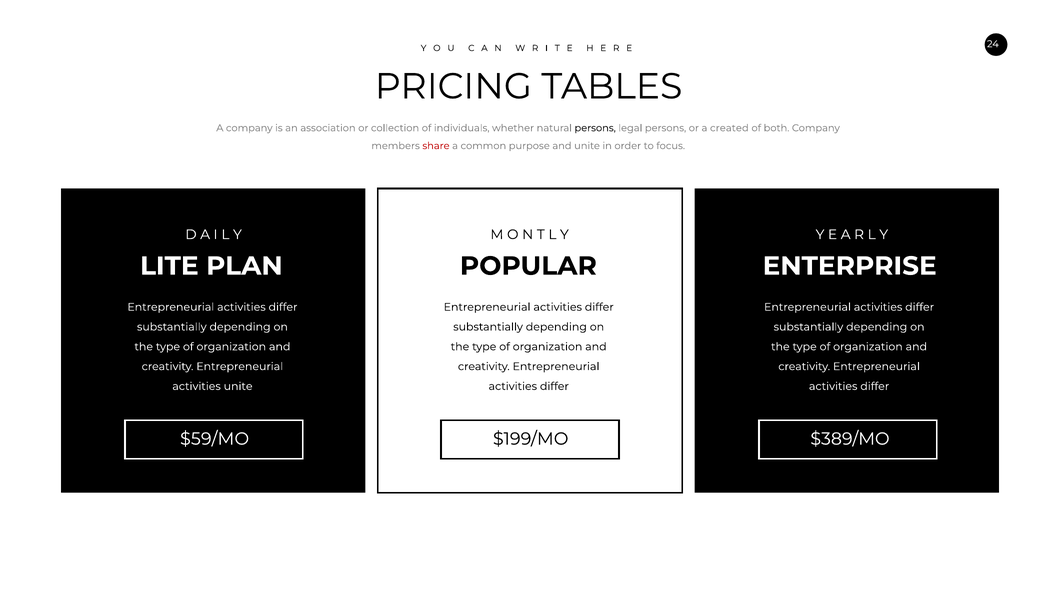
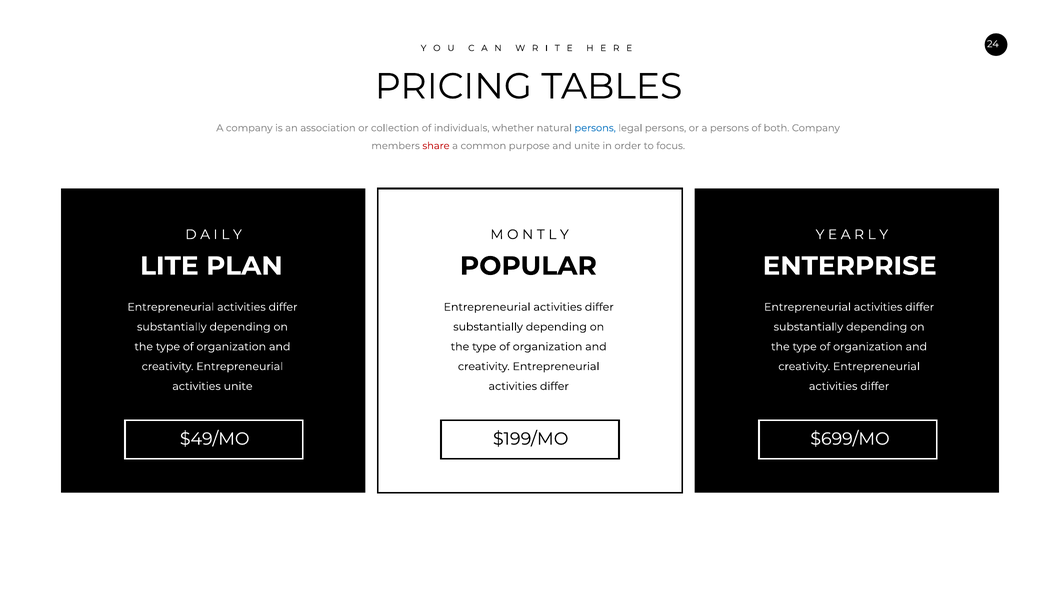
persons colour: black -> blue (595, 128)
a created: created -> persons (729, 128)
$59/MO: $59/MO -> $49/MO (215, 439)
$389/MO: $389/MO -> $699/MO (850, 439)
